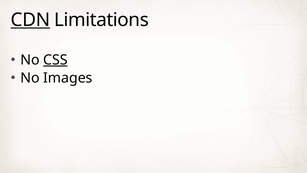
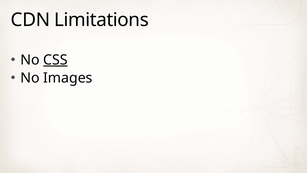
CDN underline: present -> none (31, 20)
